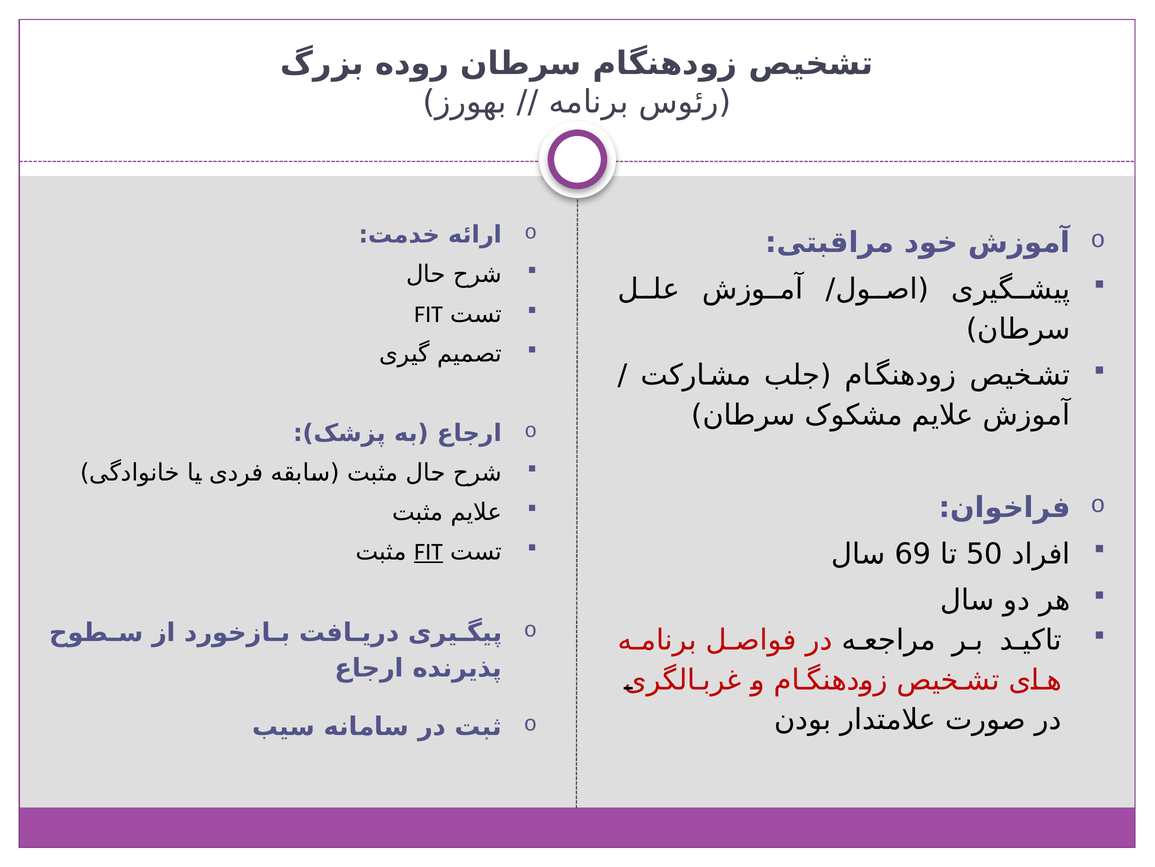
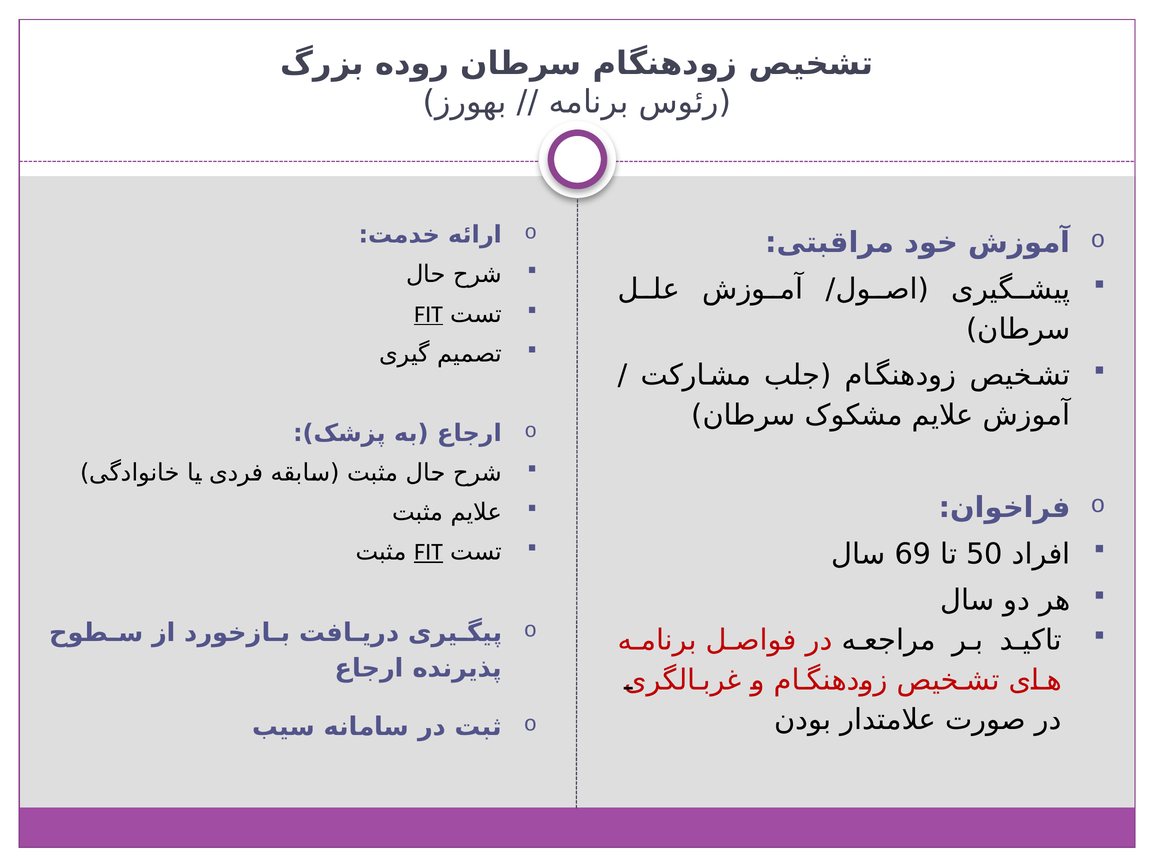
FIT underline: none -> present (429, 314)
